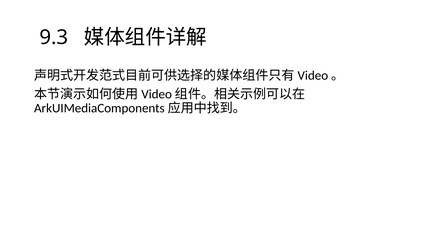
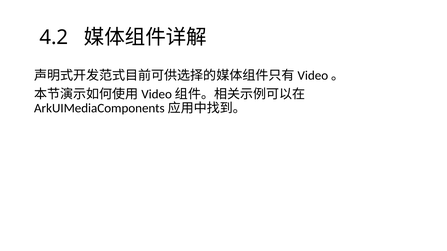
9.3: 9.3 -> 4.2 (54, 38)
